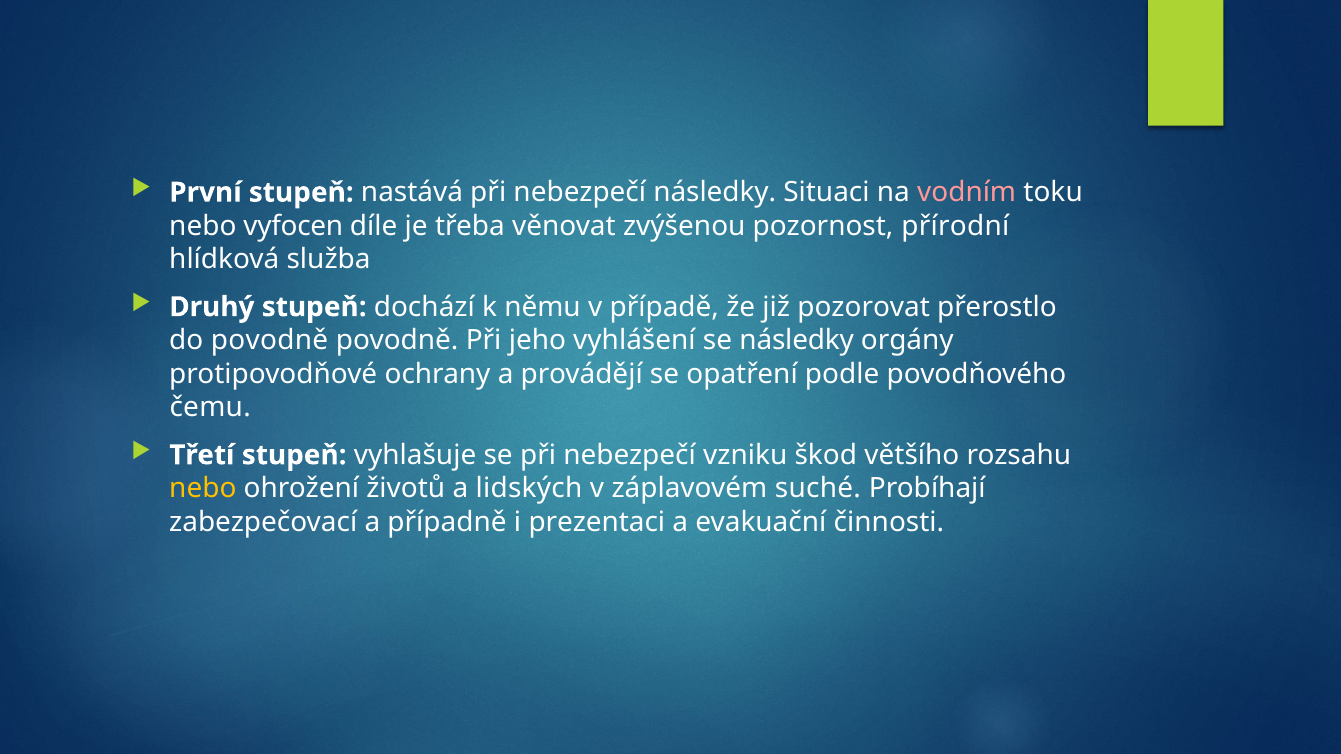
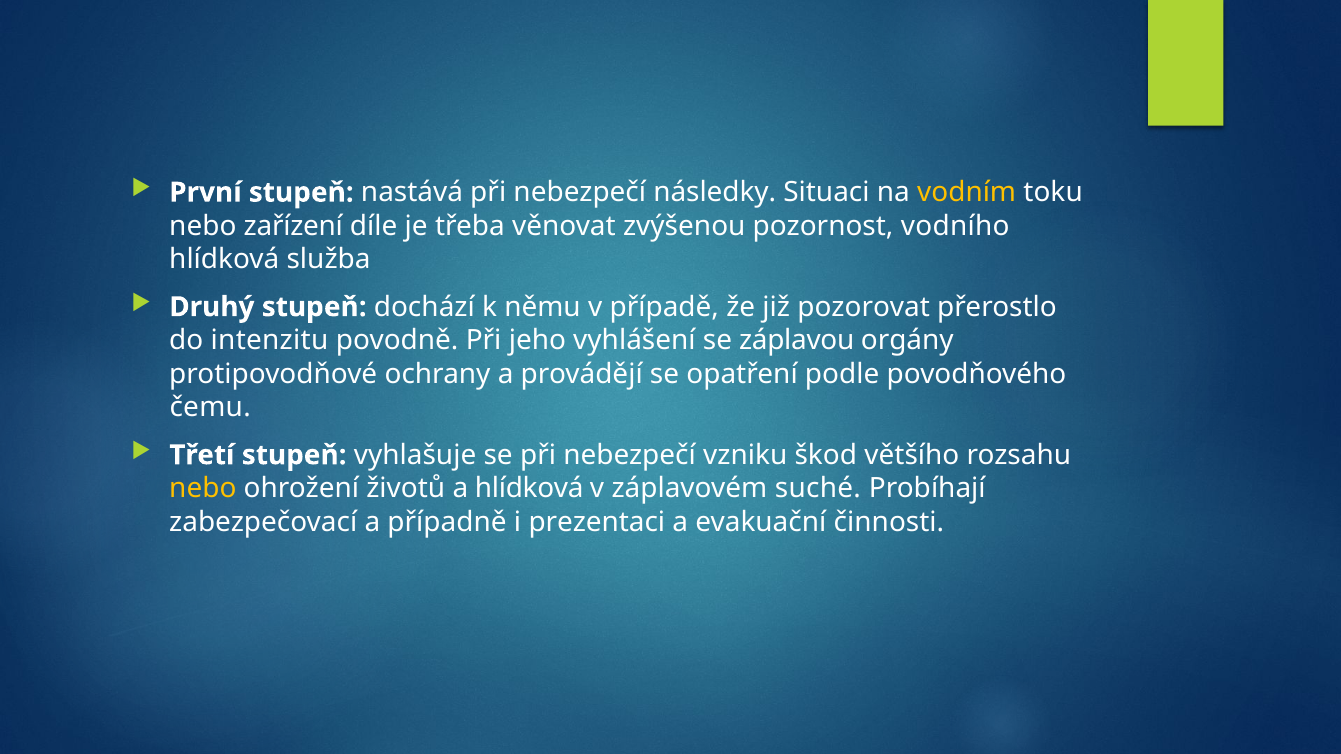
vodním colour: pink -> yellow (967, 193)
vyfocen: vyfocen -> zařízení (293, 226)
přírodní: přírodní -> vodního (955, 226)
do povodně: povodně -> intenzitu (270, 341)
se následky: následky -> záplavou (797, 341)
a lidských: lidských -> hlídková (529, 489)
